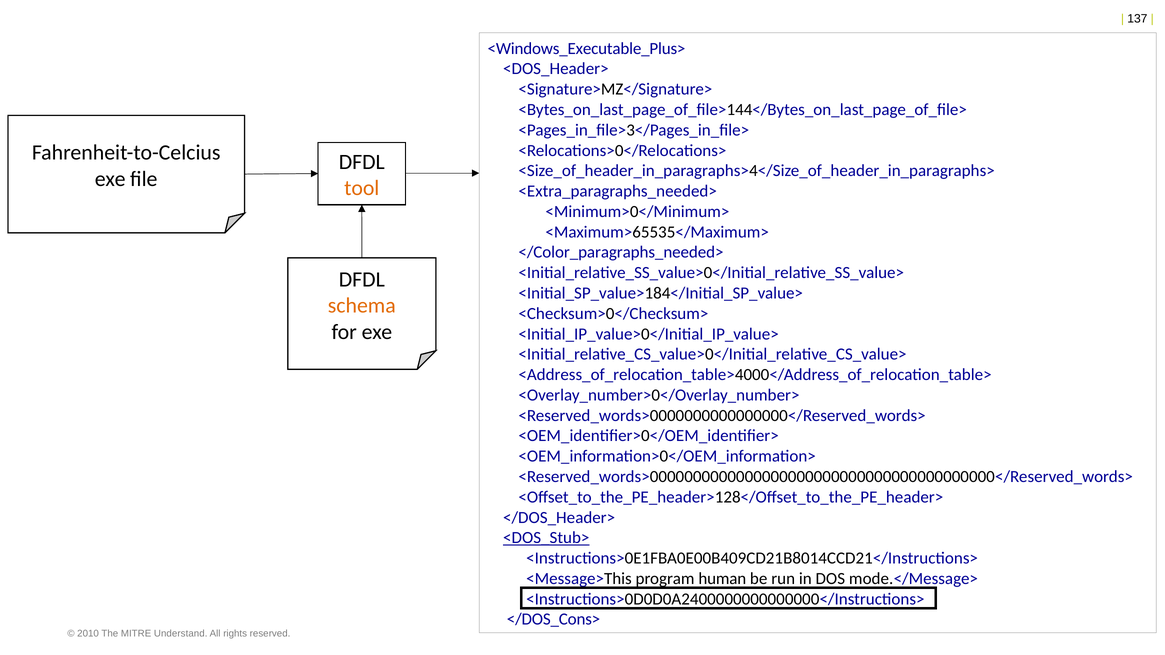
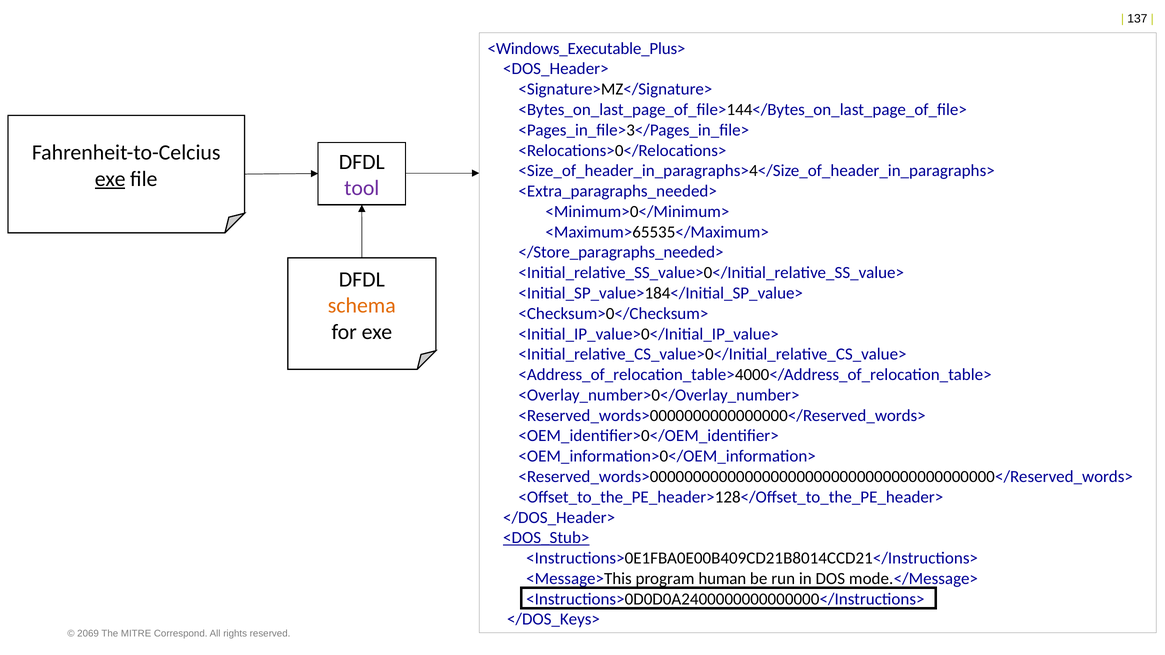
exe underline: none -> present (110, 179)
tool colour: orange -> purple (362, 188)
</Color_paragraphs_needed>: </Color_paragraphs_needed> -> </Store_paragraphs_needed> (621, 252)
</DOS_Cons>: </DOS_Cons> -> </DOS_Keys> (553, 620)
2010: 2010 -> 2069 (88, 634)
Understand: Understand -> Correspond (181, 634)
